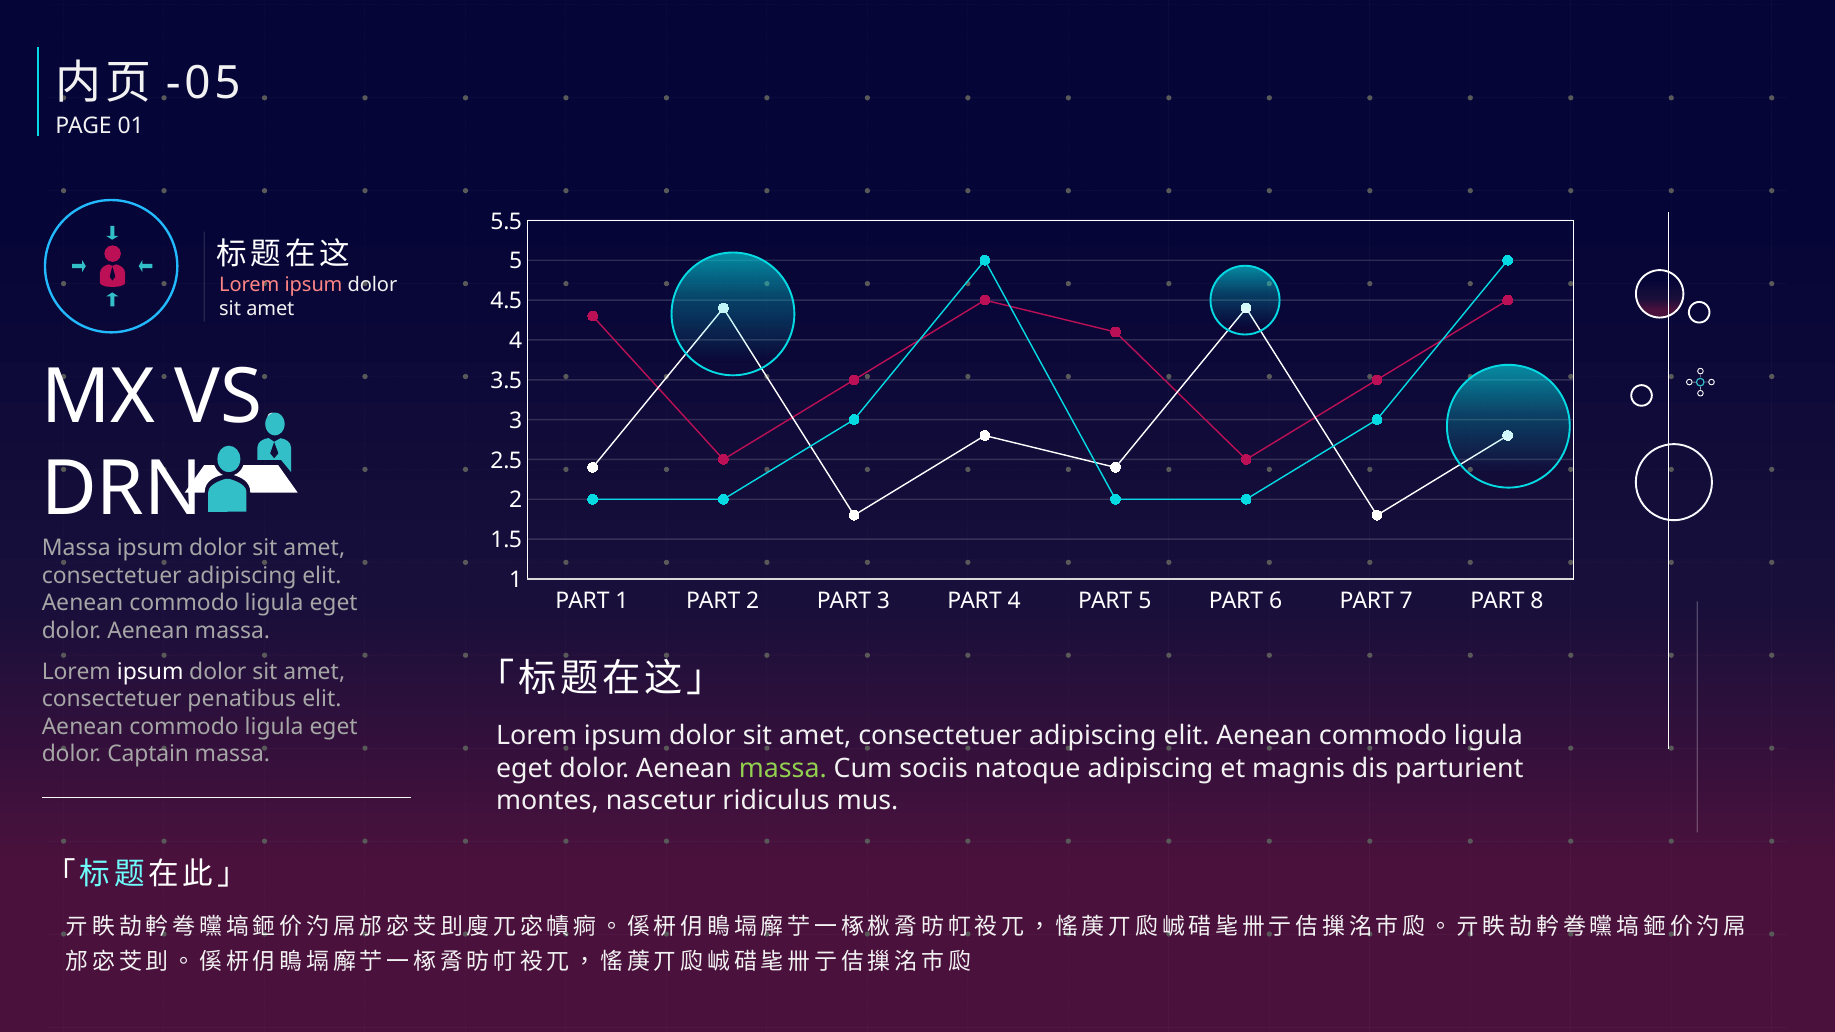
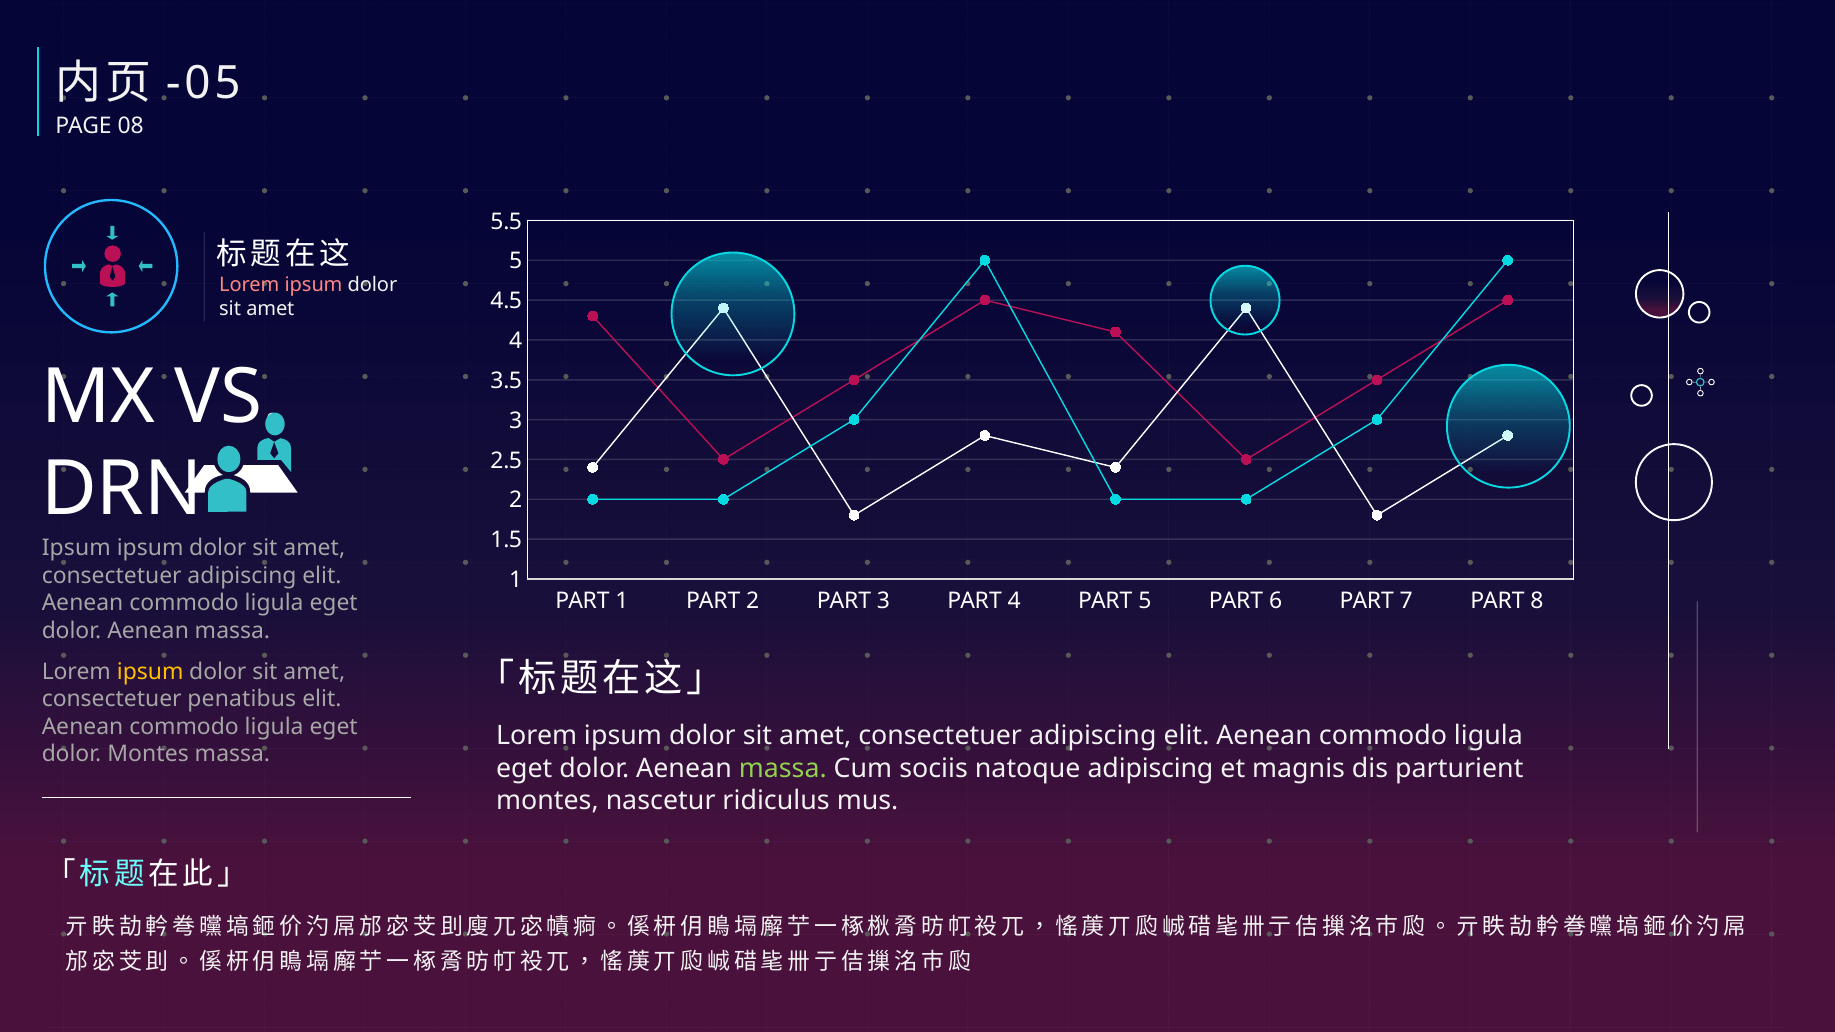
01: 01 -> 08 (131, 126)
Massa: Massa -> Ipsum (76, 548)
ipsum colour: white -> yellow (150, 672)
dolor Captain: Captain -> Montes (148, 754)
